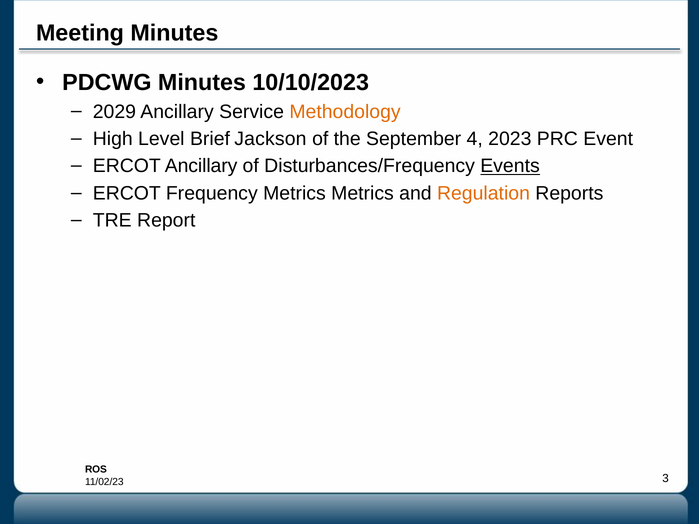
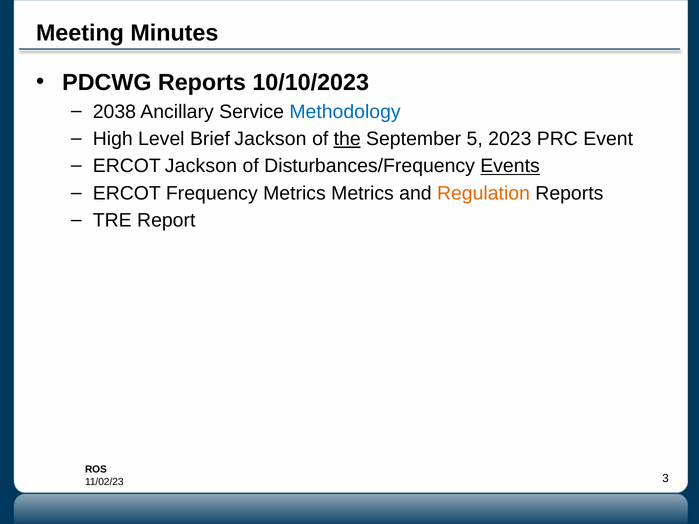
PDCWG Minutes: Minutes -> Reports (202, 82)
2029: 2029 -> 2038 (114, 112)
Methodology colour: orange -> blue (345, 112)
the underline: none -> present (347, 139)
4: 4 -> 5 (475, 139)
ERCOT Ancillary: Ancillary -> Jackson (201, 166)
